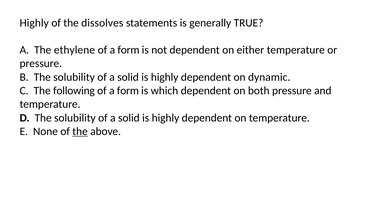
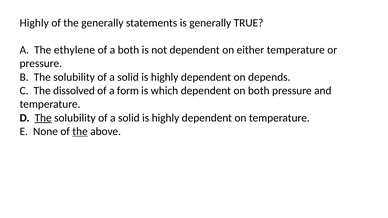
the dissolves: dissolves -> generally (102, 23)
form: form -> both (128, 50)
dynamic: dynamic -> depends (269, 77)
following: following -> dissolved (74, 91)
The underline: none -> present (43, 118)
